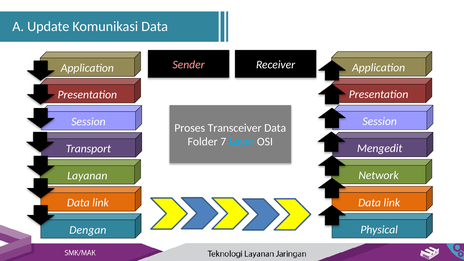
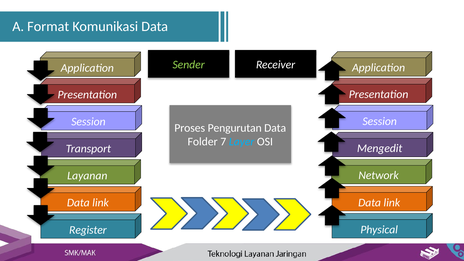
Update: Update -> Format (48, 26)
Sender colour: pink -> light green (189, 65)
Transceiver: Transceiver -> Pengurutan (235, 128)
Dengan: Dengan -> Register (88, 230)
